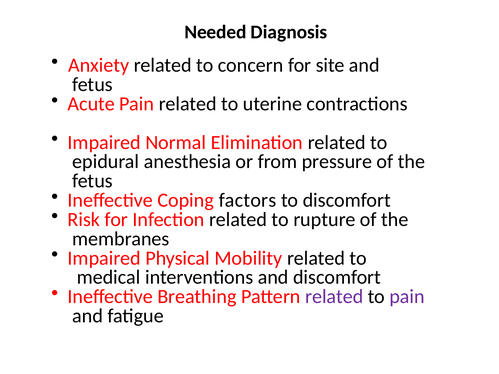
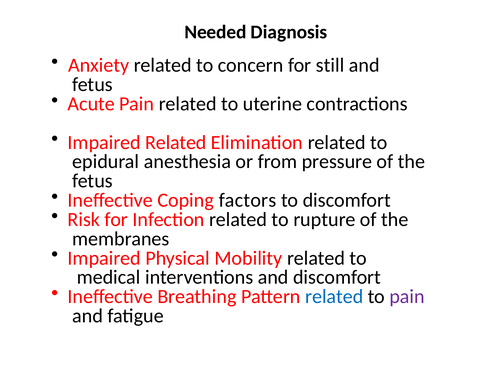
site: site -> still (330, 65)
Impaired Normal: Normal -> Related (176, 142)
related colour: purple -> blue (334, 297)
